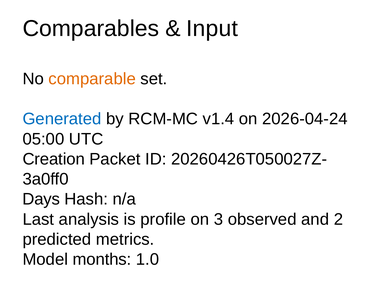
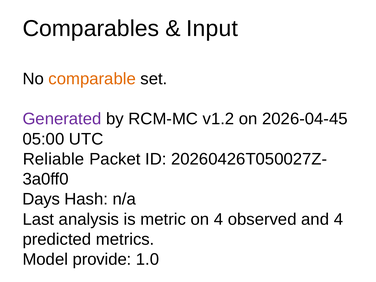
Generated colour: blue -> purple (62, 119)
v1.4: v1.4 -> v1.2 (218, 119)
2026-04-24: 2026-04-24 -> 2026-04-45 (305, 119)
Creation: Creation -> Reliable (54, 159)
profile: profile -> metric (163, 219)
on 3: 3 -> 4 (219, 219)
and 2: 2 -> 4 (338, 219)
months: months -> provide (102, 259)
